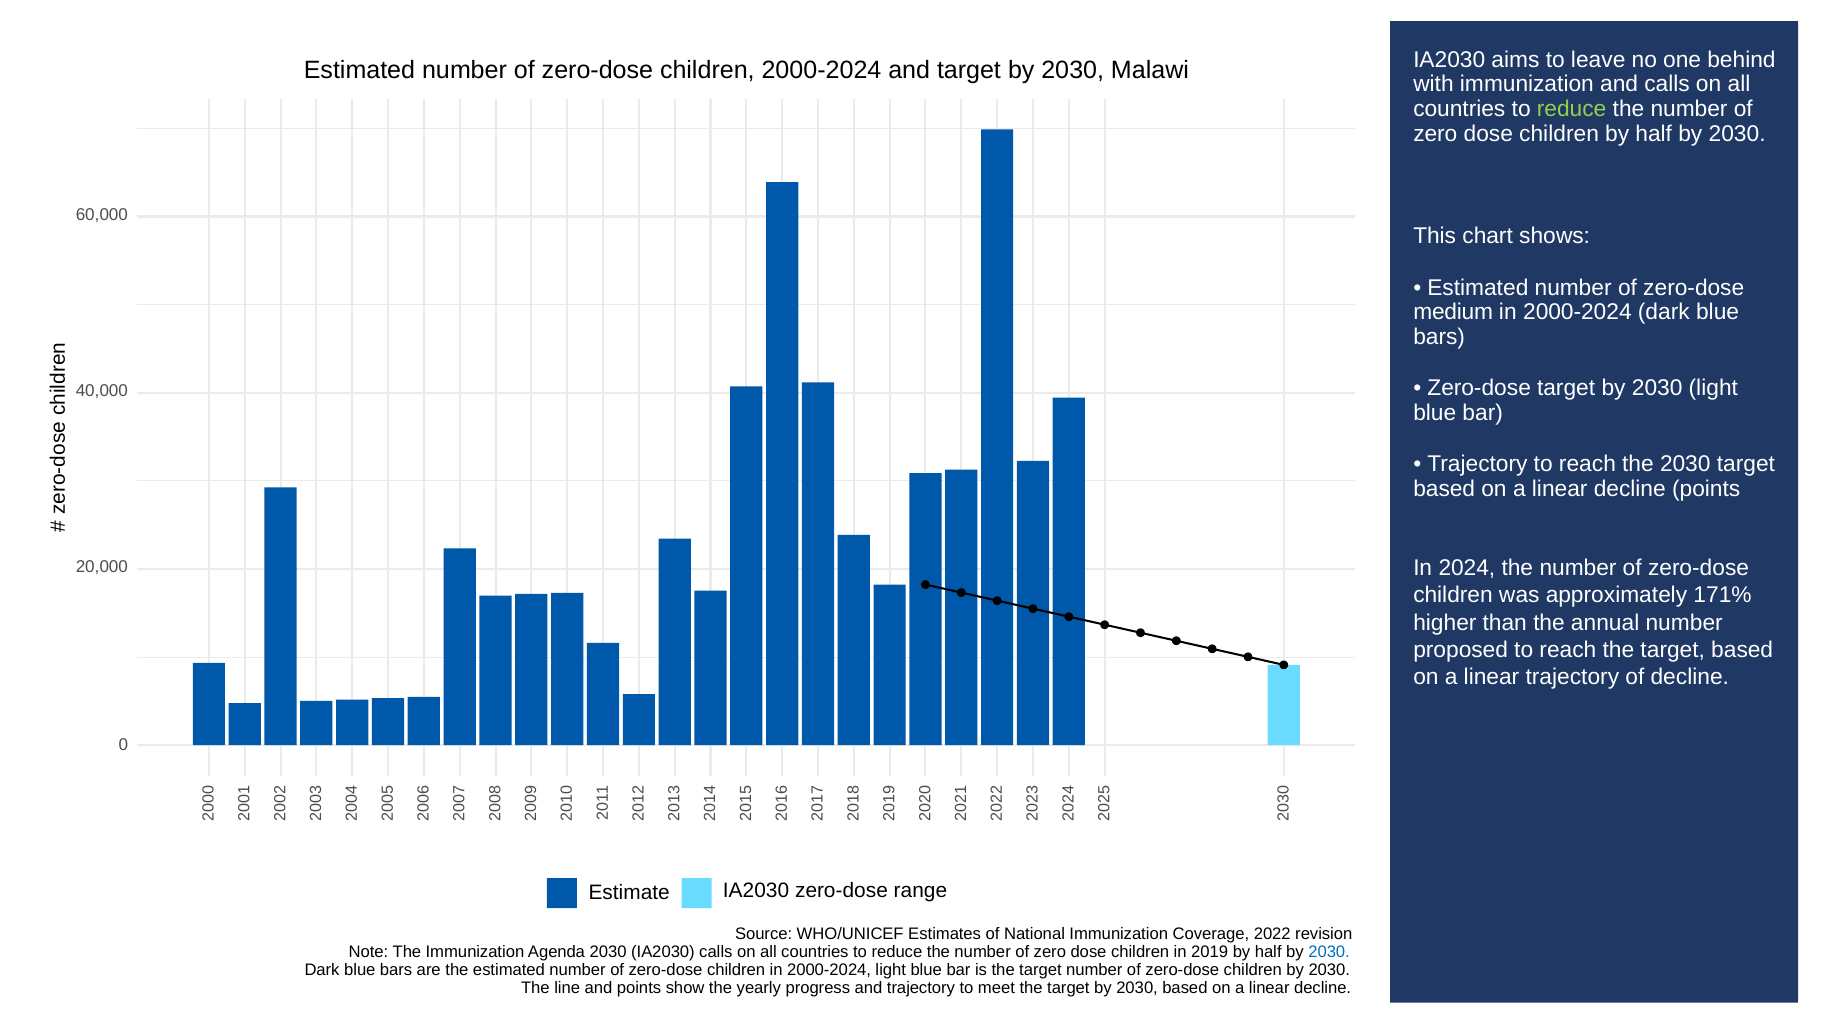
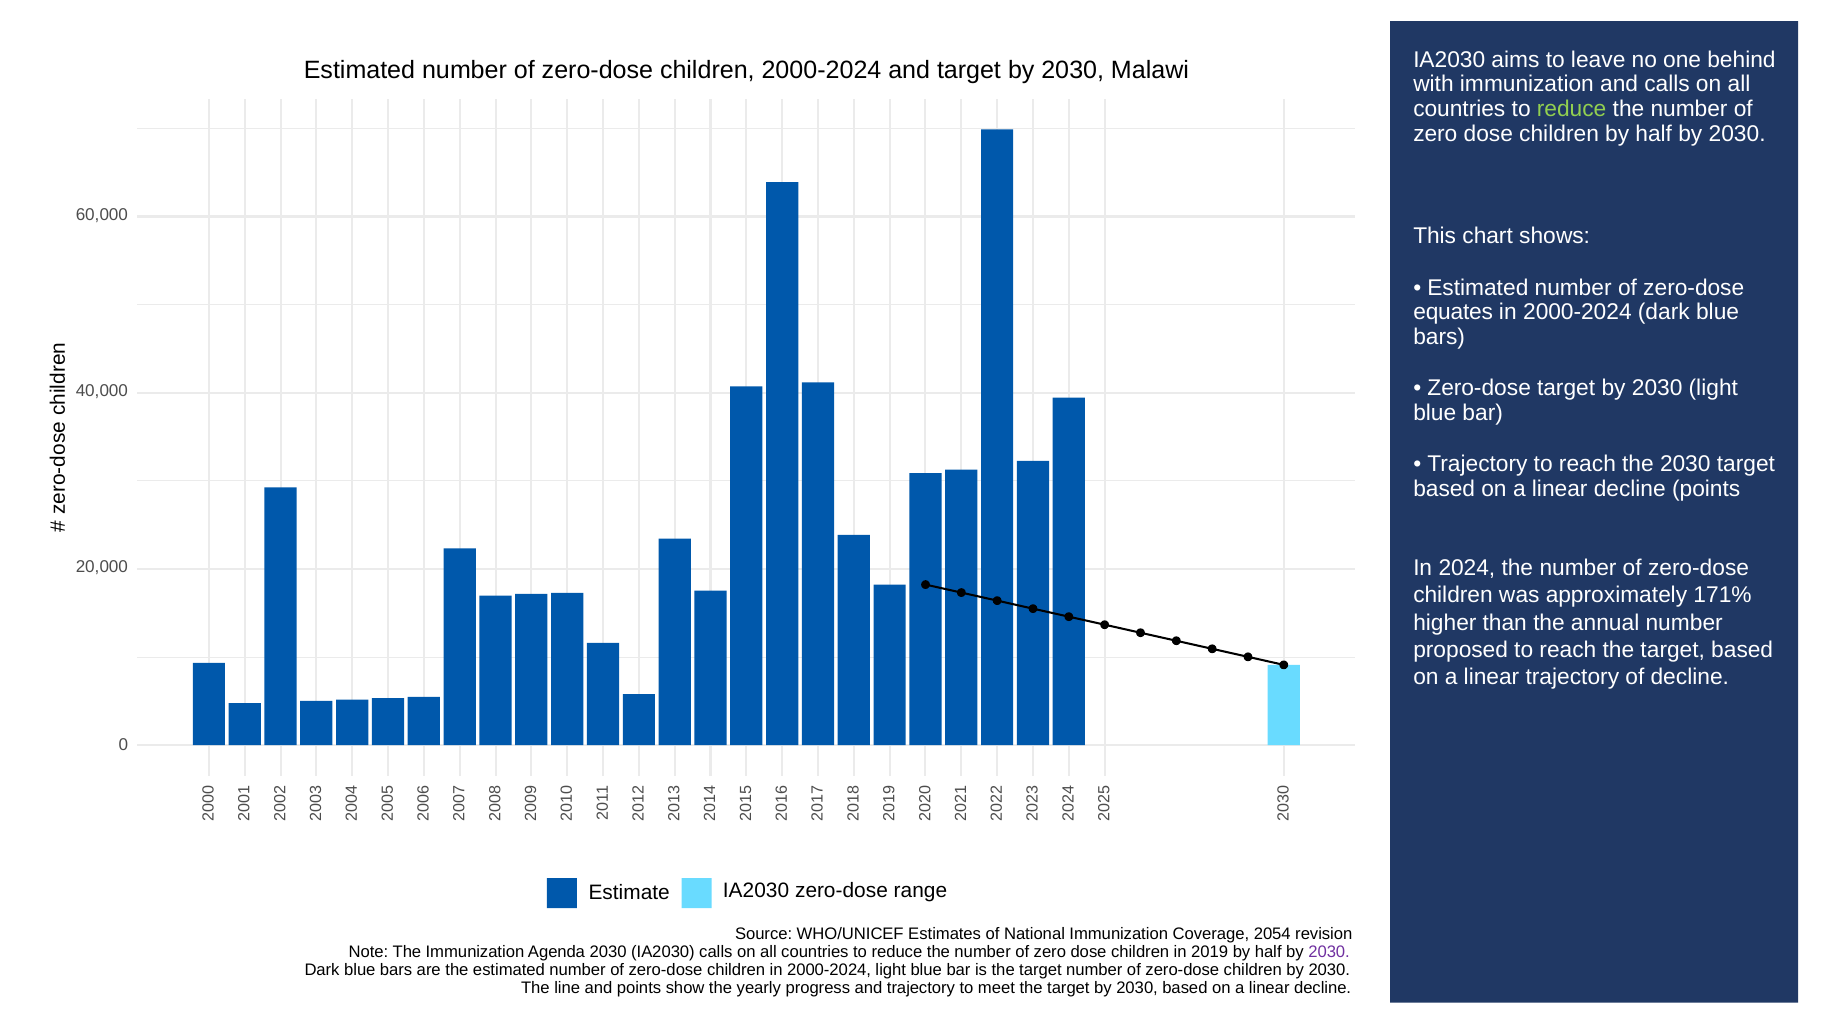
medium: medium -> equates (1453, 313)
2022: 2022 -> 2054 (1272, 934)
2030 colour: blue -> purple (1329, 952)
